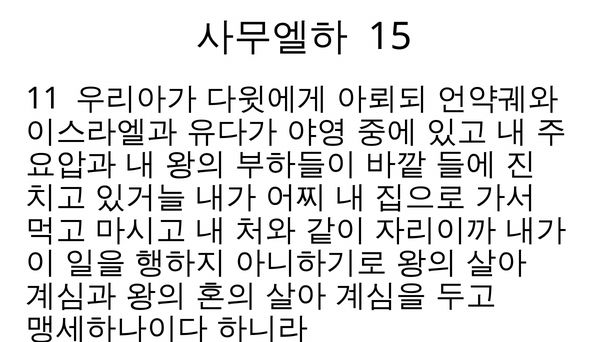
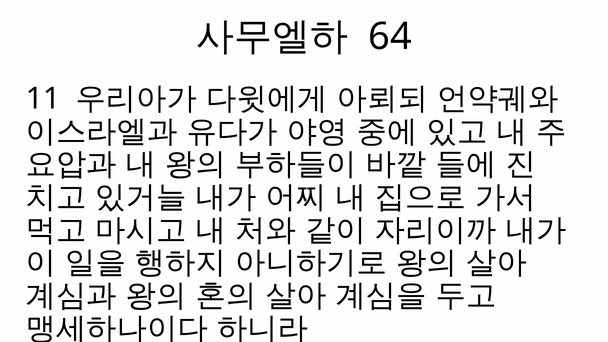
15: 15 -> 64 (390, 37)
